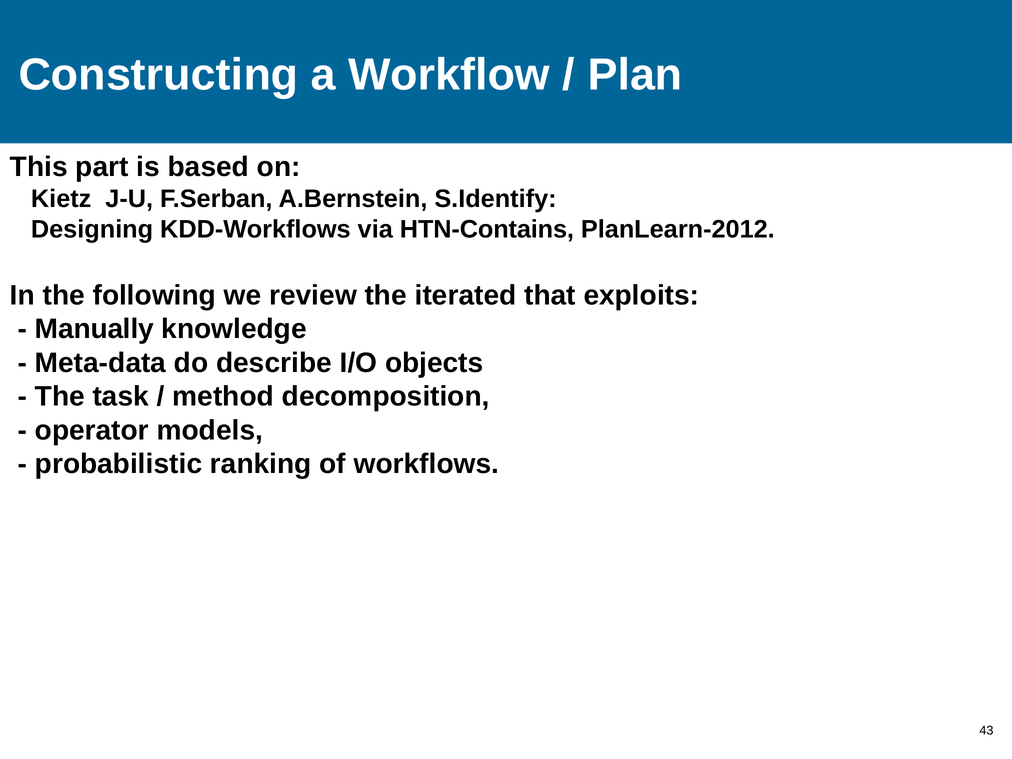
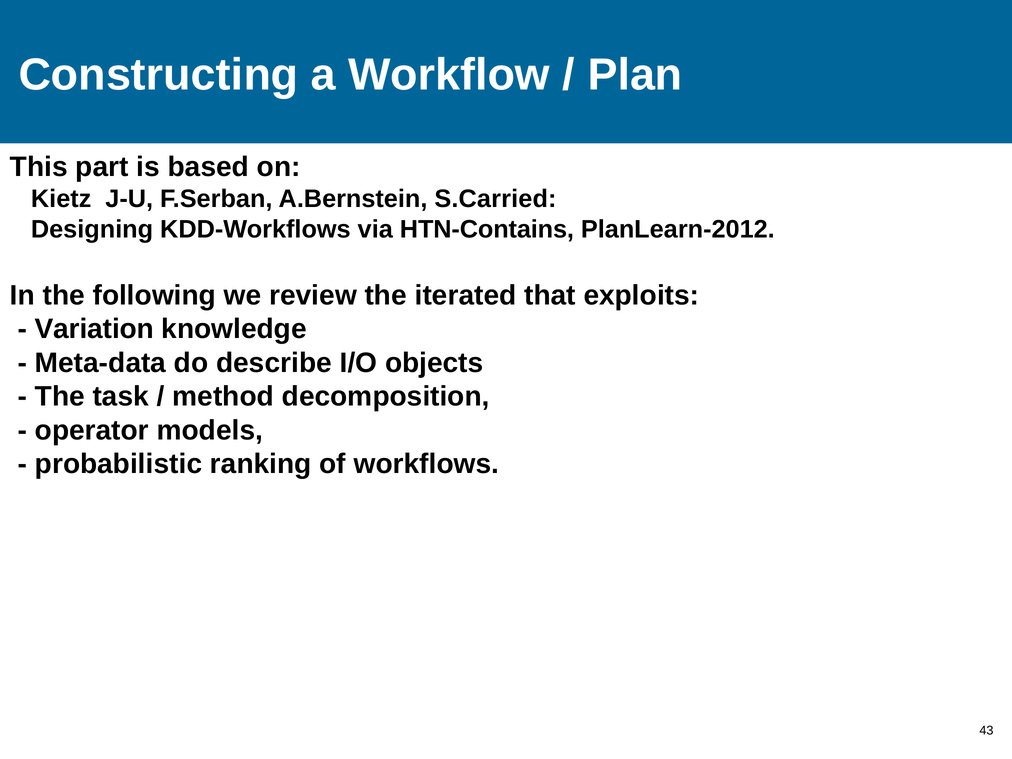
S.Identify: S.Identify -> S.Carried (495, 199)
Manually: Manually -> Variation (94, 329)
